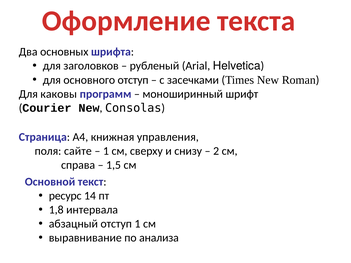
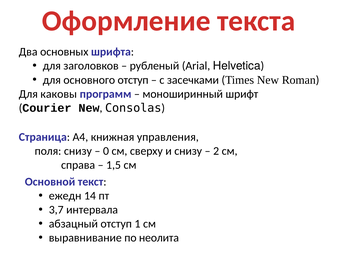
поля сайте: сайте -> снизу (78, 151)
1: 1 -> 0 (106, 151)
ресурс: ресурс -> ежедн (65, 196)
1,8: 1,8 -> 3,7 (56, 210)
анализа: анализа -> неолита (159, 238)
